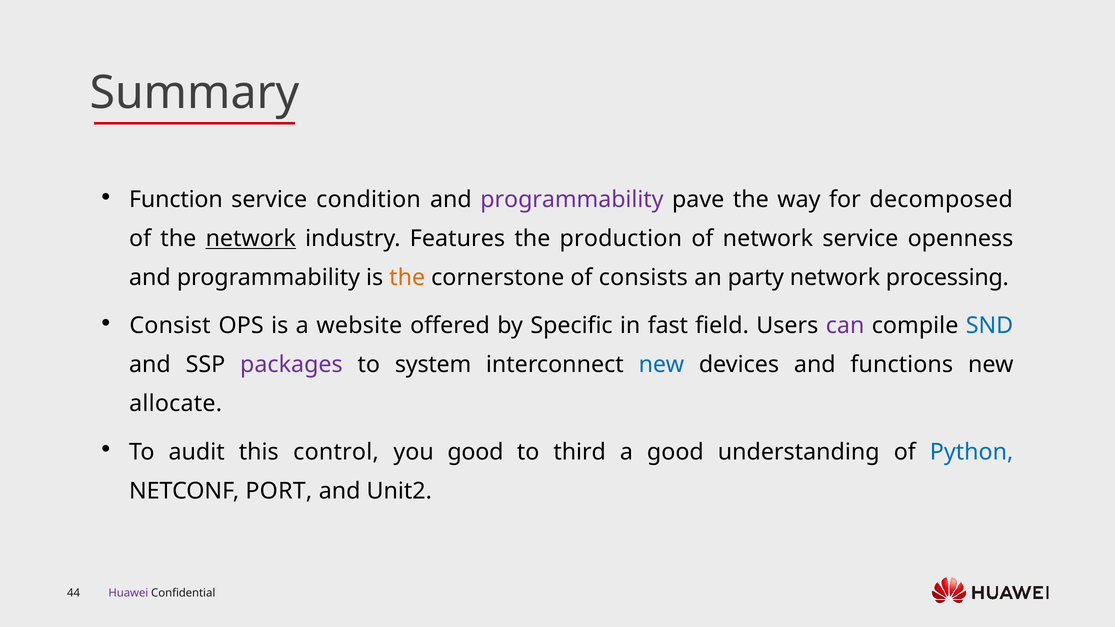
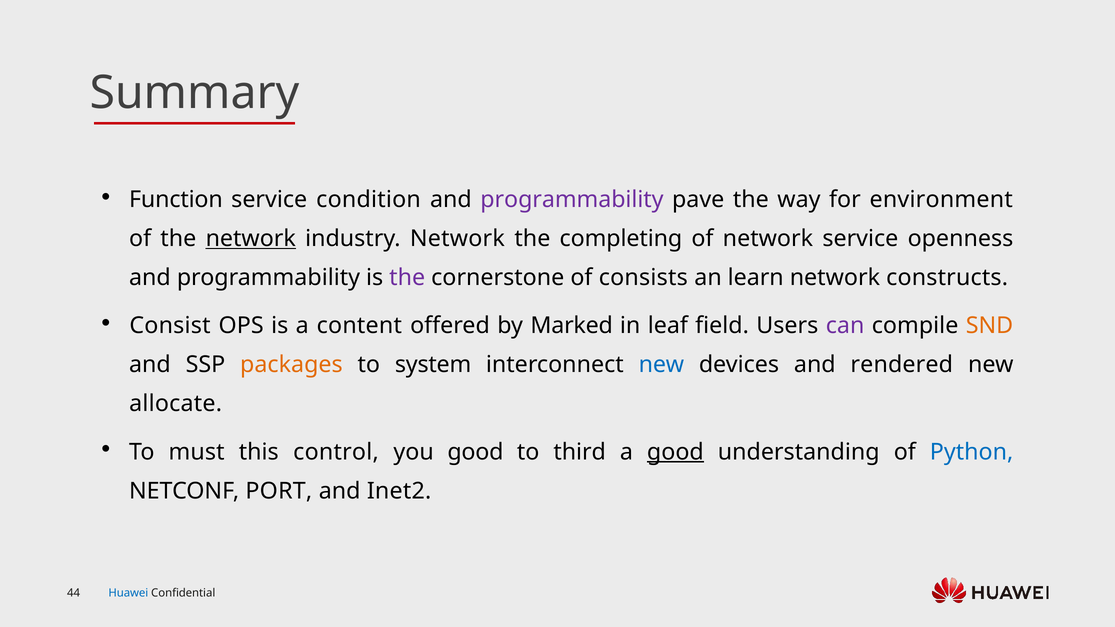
decomposed: decomposed -> environment (941, 200)
industry Features: Features -> Network (457, 239)
production: production -> completing (621, 239)
the colour: orange -> purple (407, 278)
party: party -> learn (756, 278)
processing: processing -> constructs (947, 278)
website: website -> content (359, 326)
Specific: Specific -> Marked (572, 326)
fast: fast -> leaf (668, 326)
SND colour: blue -> orange (989, 326)
packages colour: purple -> orange (291, 365)
functions: functions -> rendered (902, 365)
audit: audit -> must (197, 452)
good underline: none -> present (675, 452)
Unit2: Unit2 -> Inet2 (399, 491)
Huawei colour: purple -> blue (128, 593)
